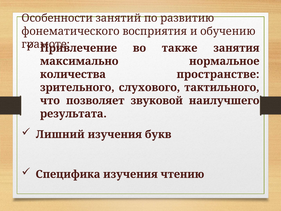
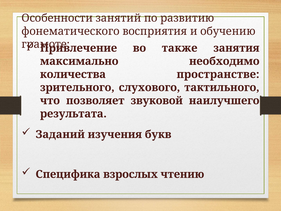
нормальное: нормальное -> необходимо (224, 61)
Лишний: Лишний -> Заданий (60, 134)
Специфика изучения: изучения -> взрослых (131, 174)
